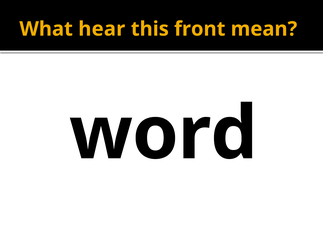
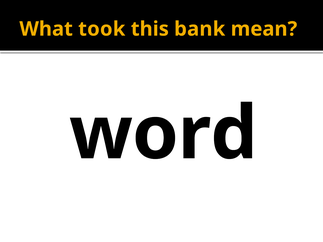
hear: hear -> took (102, 29)
front: front -> bank (200, 29)
